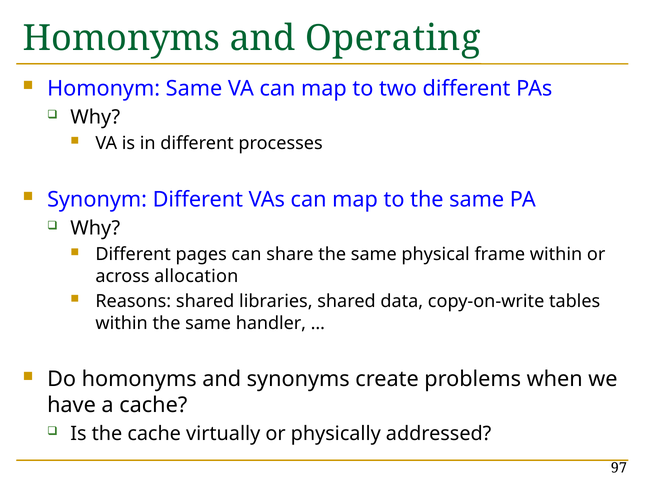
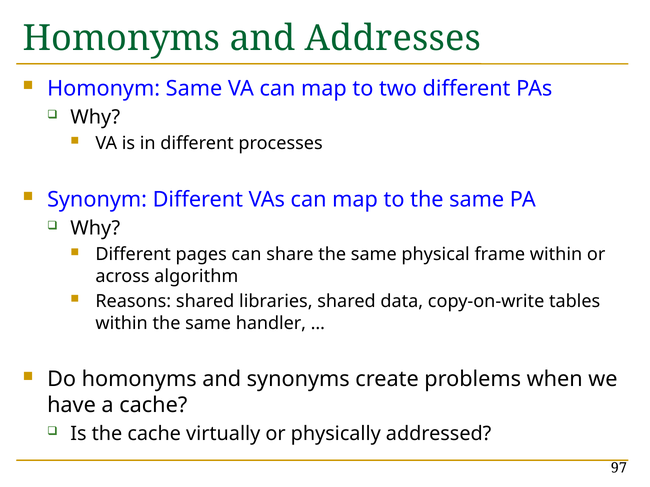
Operating: Operating -> Addresses (393, 38)
allocation: allocation -> algorithm (196, 276)
